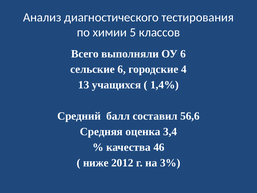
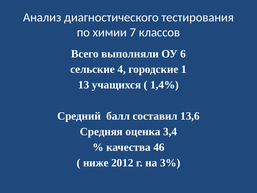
5: 5 -> 7 (133, 32)
сельские 6: 6 -> 4 (122, 69)
4: 4 -> 1 (184, 69)
56,6: 56,6 -> 13,6 (190, 116)
